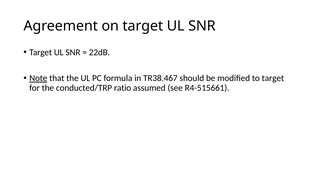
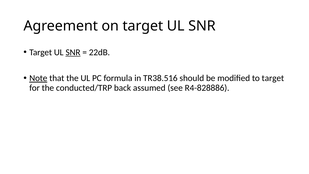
SNR underline: none -> present (73, 52)
TR38.467: TR38.467 -> TR38.516 (160, 78)
ratio: ratio -> back (123, 88)
R4-515661: R4-515661 -> R4-828886 (207, 88)
